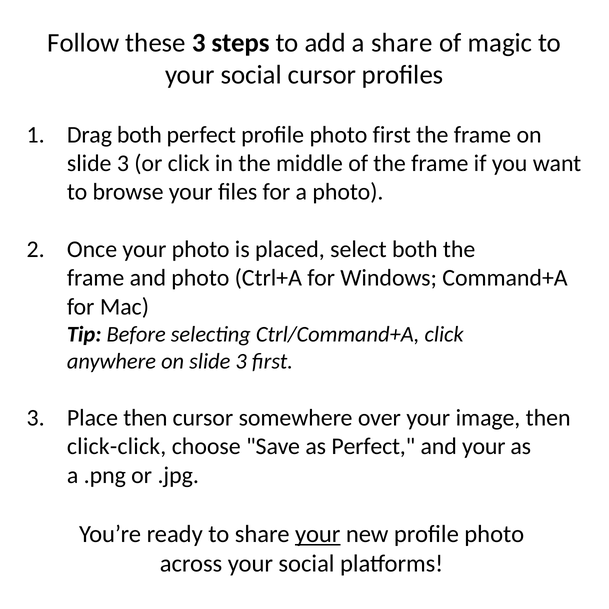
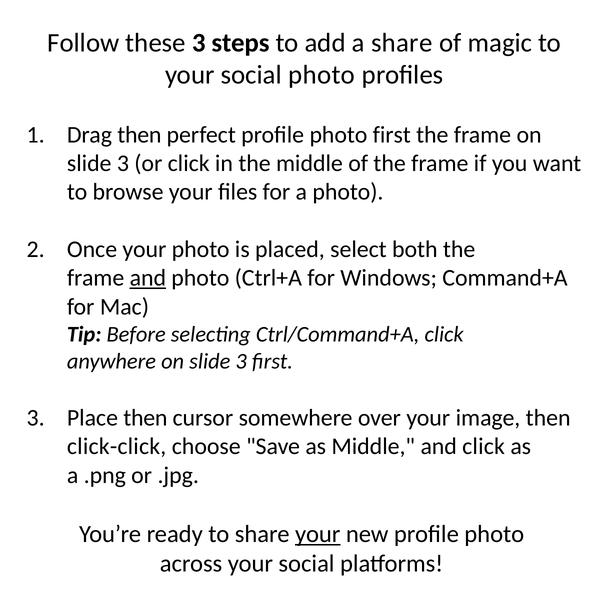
social cursor: cursor -> photo (322, 75)
Drag both: both -> then (139, 135)
and underline: none -> present (148, 278)
as Perfect: Perfect -> Middle (373, 447)
and your: your -> click (484, 447)
